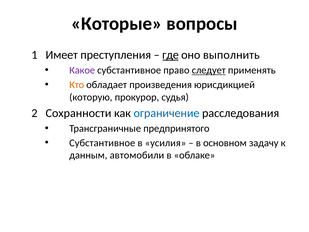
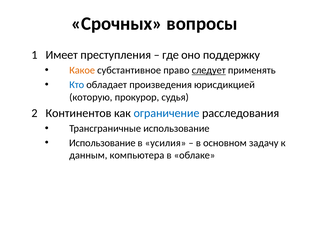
Которые: Которые -> Срочных (117, 24)
где underline: present -> none (171, 55)
выполнить: выполнить -> поддержку (231, 55)
Какое colour: purple -> orange (82, 70)
Кто colour: orange -> blue (77, 85)
Сохранности: Сохранности -> Континентов (79, 113)
Трансграничные предпринятого: предпринятого -> использование (176, 128)
Субстантивное: Субстантивное -> Использование (102, 143)
автомобили: автомобили -> компьютера (137, 155)
